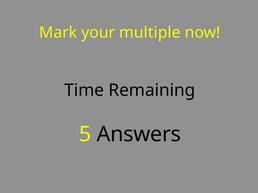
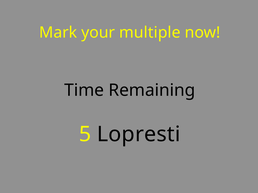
Answers: Answers -> Lopresti (139, 135)
